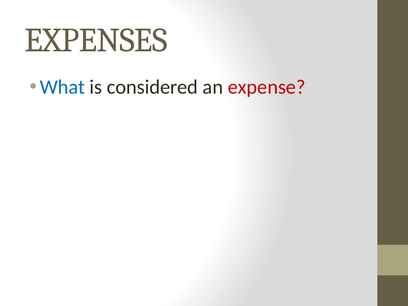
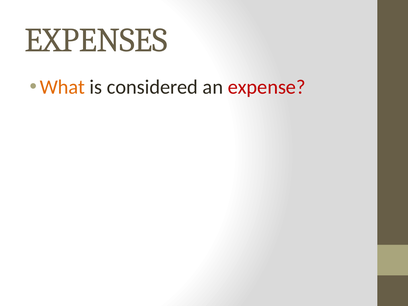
What colour: blue -> orange (62, 87)
